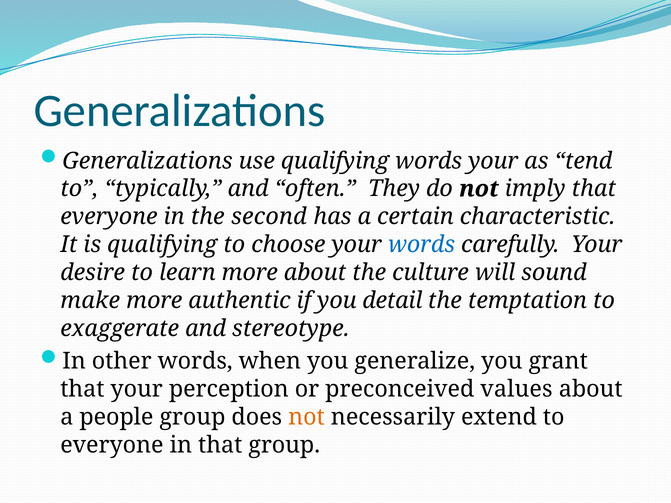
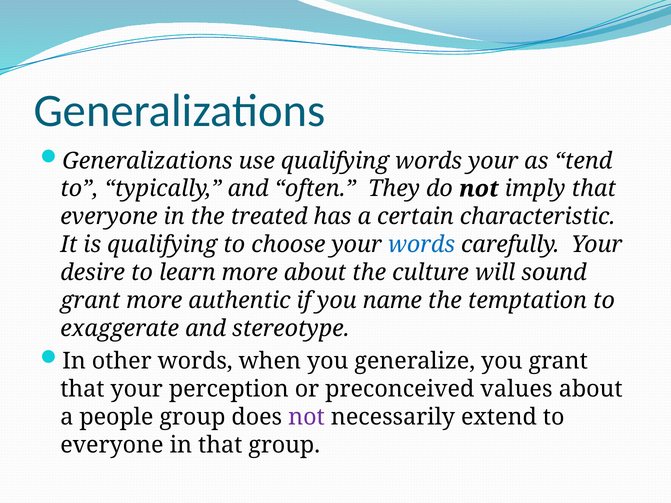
second: second -> treated (269, 217)
make: make -> grant (90, 301)
detail: detail -> name (392, 301)
not colour: orange -> purple (307, 417)
